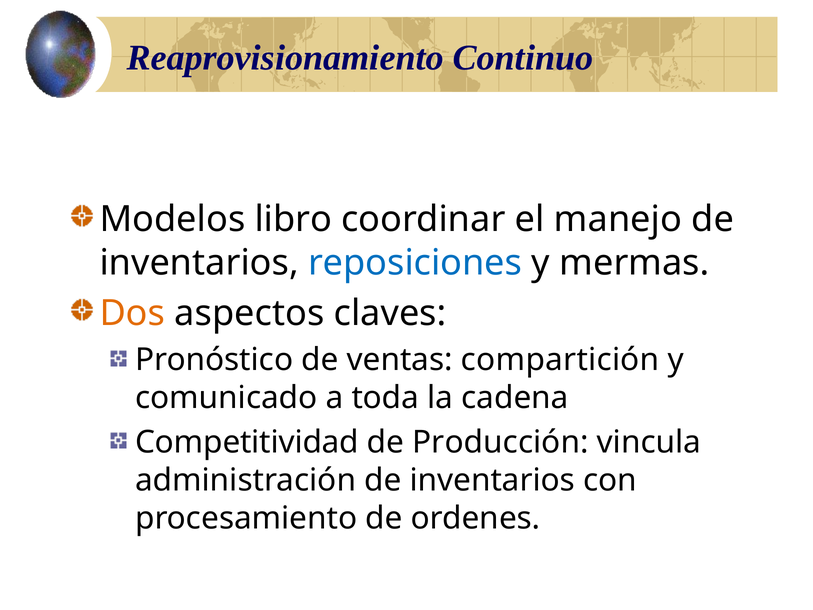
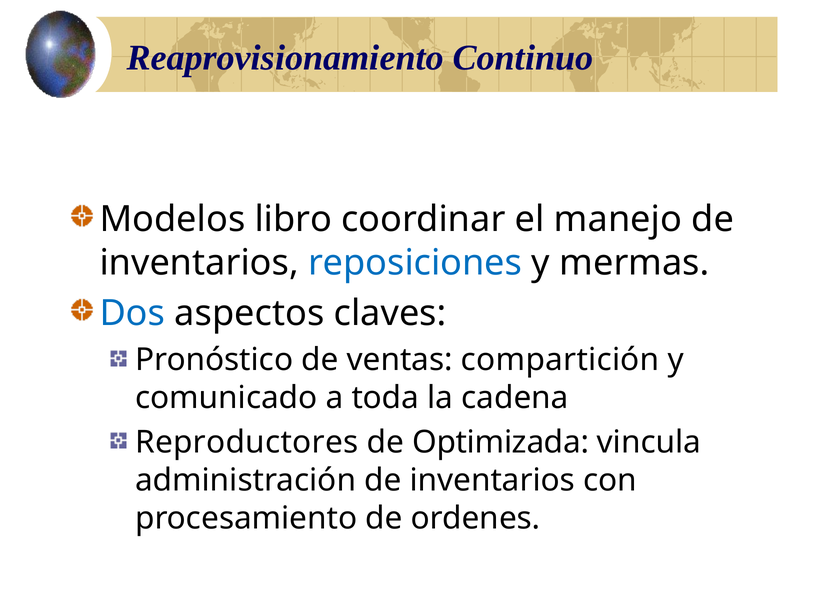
Dos colour: orange -> blue (132, 313)
Competitividad: Competitividad -> Reproductores (247, 442)
Producción: Producción -> Optimizada (501, 442)
